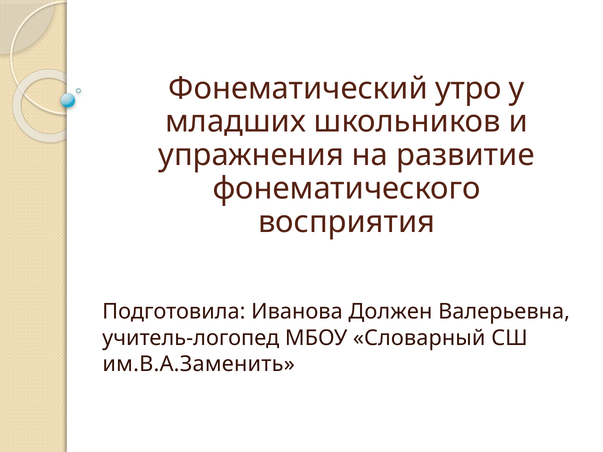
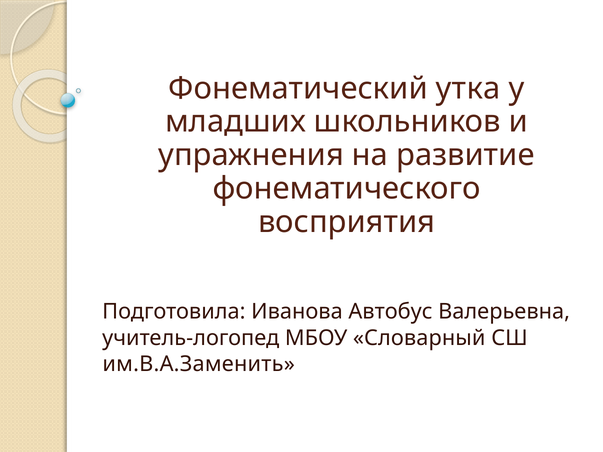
утро: утро -> утка (468, 88)
Должен: Должен -> Автобус (390, 312)
